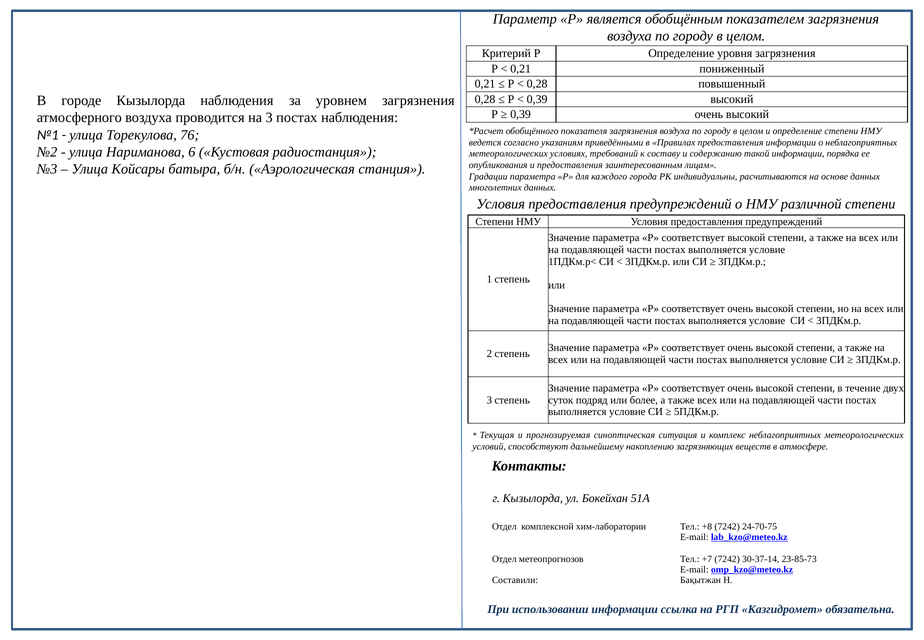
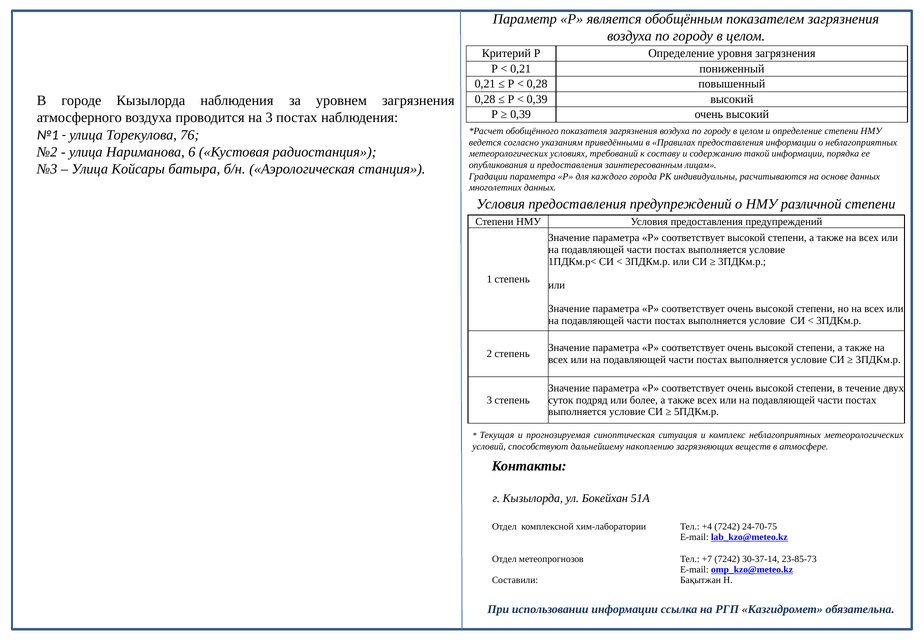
+8: +8 -> +4 (707, 526)
